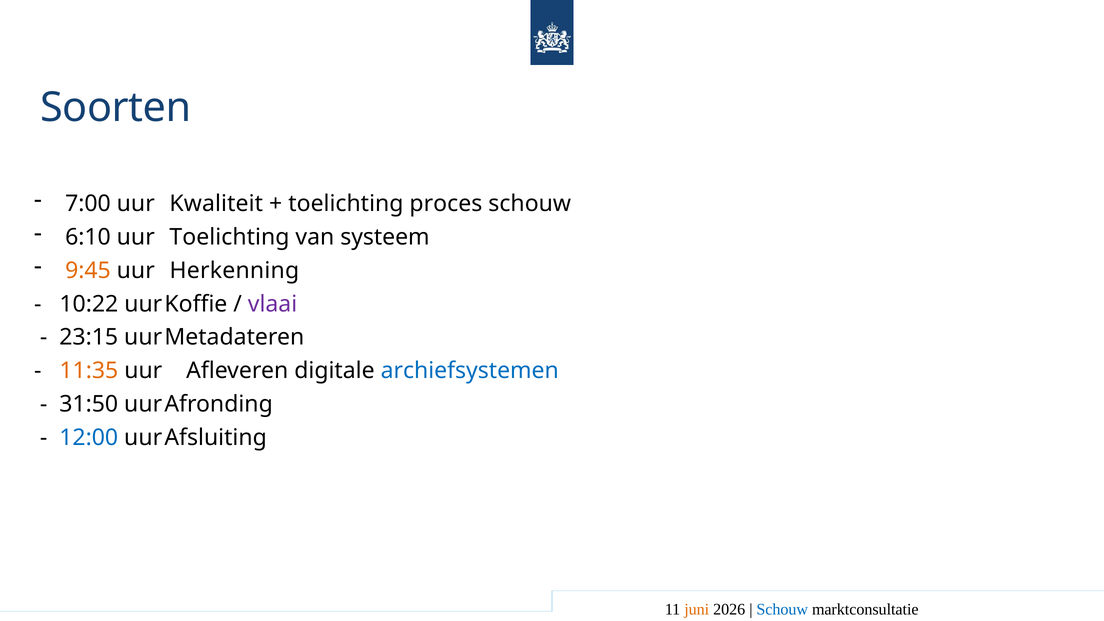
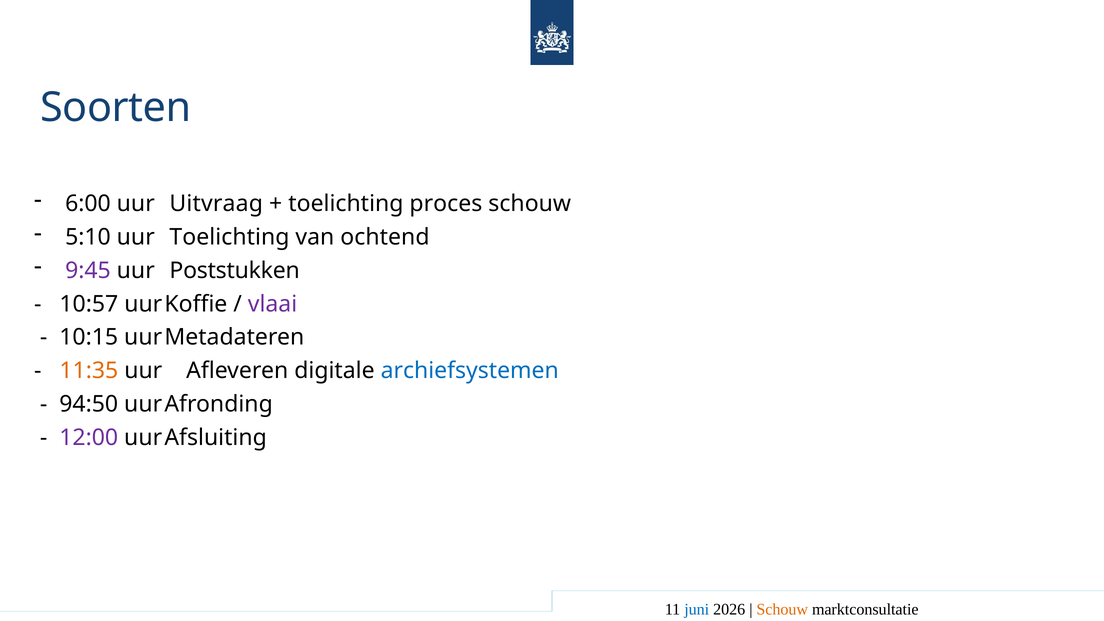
7:00: 7:00 -> 6:00 (88, 204)
Kwaliteit: Kwaliteit -> Uitvraag (216, 204)
6:10: 6:10 -> 5:10 (88, 237)
systeem: systeem -> ochtend (385, 237)
9:45 colour: orange -> purple (88, 271)
Herkenning: Herkenning -> Poststukken (235, 271)
10:22: 10:22 -> 10:57 (89, 304)
23:15: 23:15 -> 10:15 (89, 337)
31:50: 31:50 -> 94:50 (89, 404)
12:00 colour: blue -> purple (89, 437)
juni colour: orange -> blue (697, 609)
Schouw colour: blue -> orange (782, 609)
